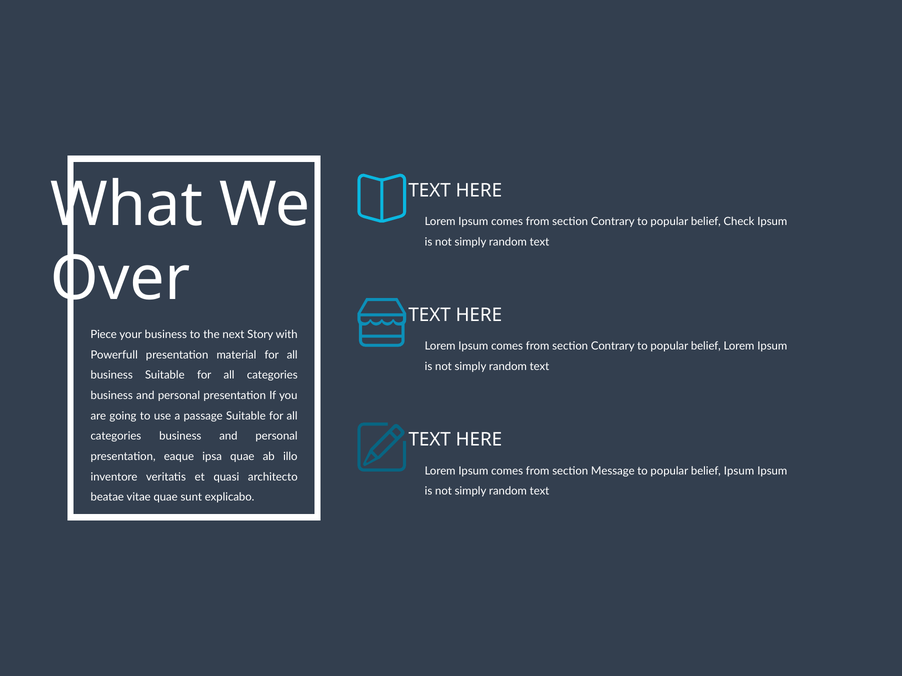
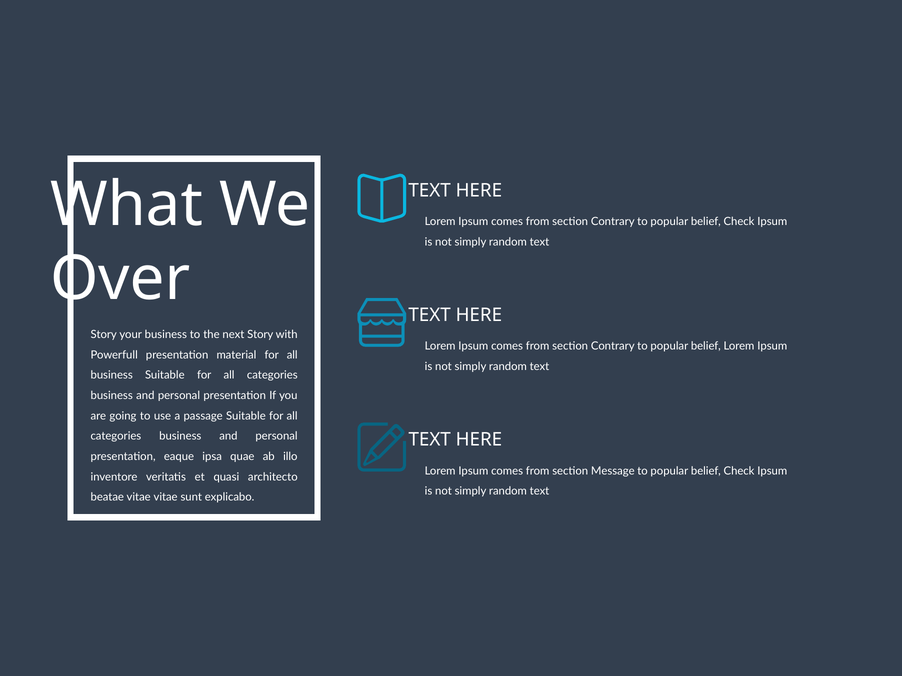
Piece: Piece -> Story (104, 335)
Ipsum: Ipsum -> Check (739, 471)
vitae quae: quae -> vitae (166, 498)
